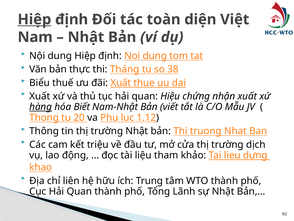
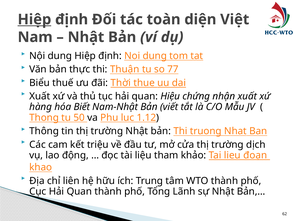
Tháng: Tháng -> Thuận (125, 69)
38: 38 -> 77 (173, 69)
đãi Xuất: Xuất -> Thời (121, 83)
hàng underline: present -> none (41, 107)
20: 20 -> 50 (79, 117)
dựng: dựng -> đoạn (255, 155)
